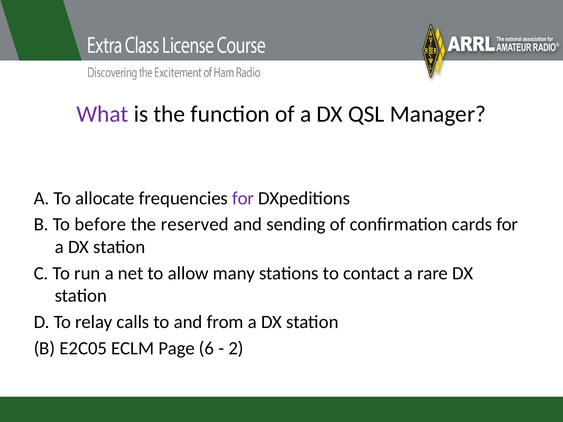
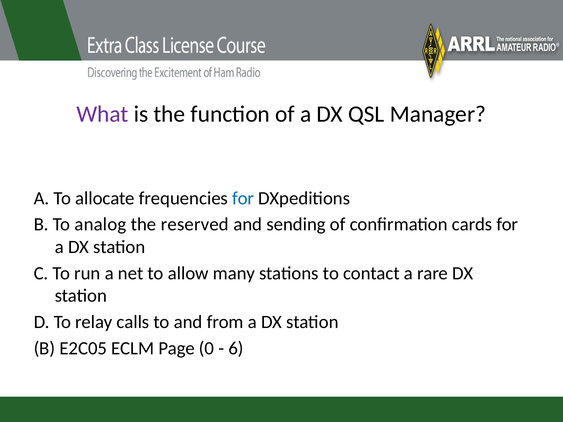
for colour: purple -> blue (243, 198)
before: before -> analog (100, 225)
6: 6 -> 0 (207, 348)
2: 2 -> 6 (236, 348)
